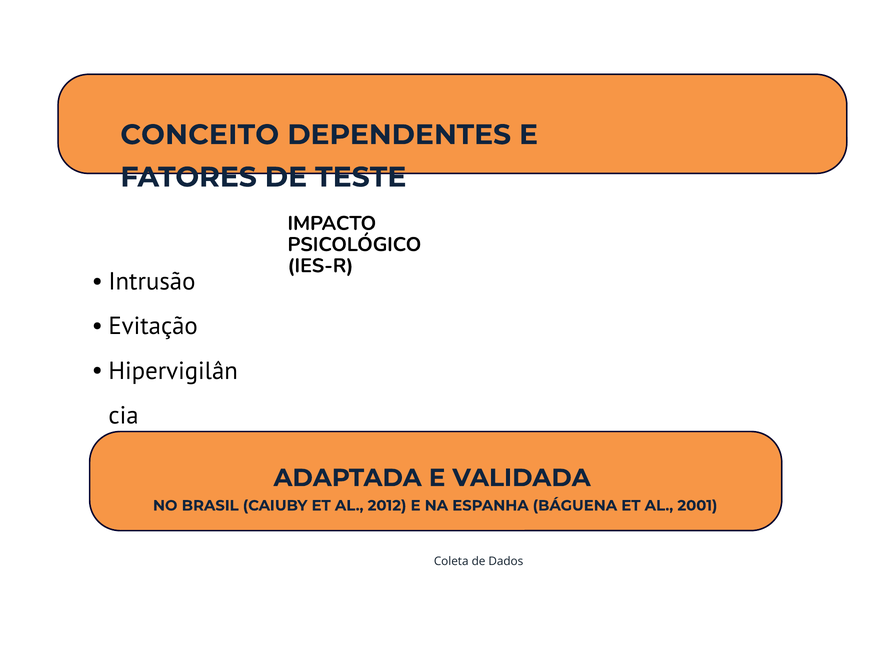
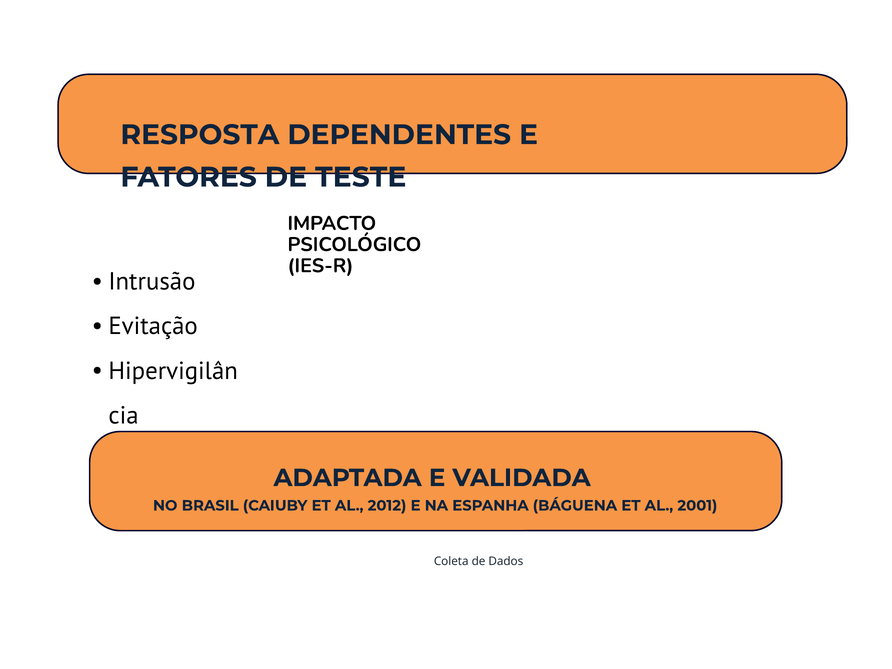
CONCEITO: CONCEITO -> RESPOSTA (200, 135)
